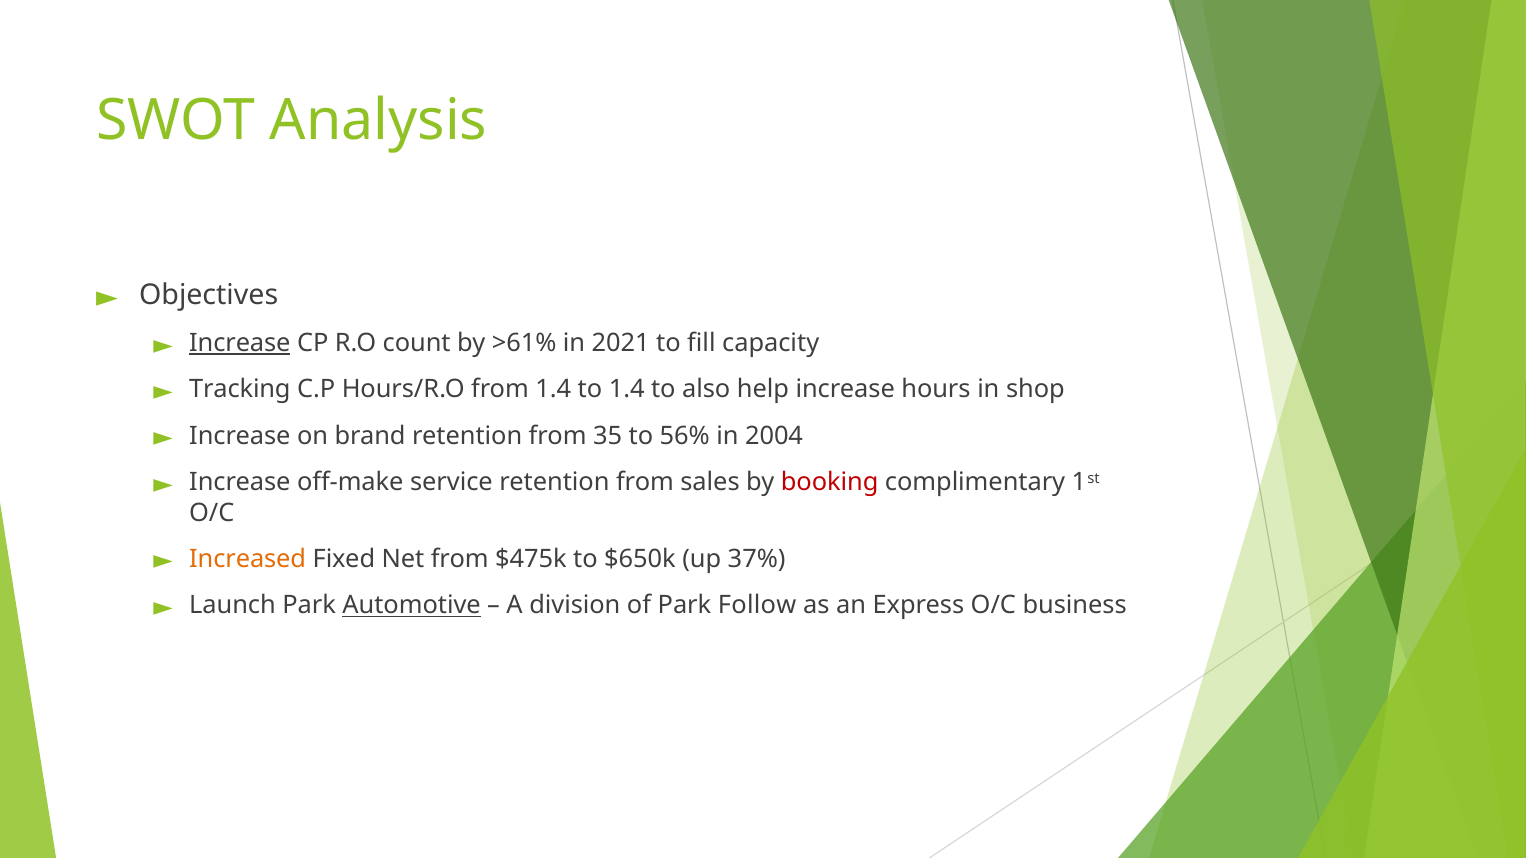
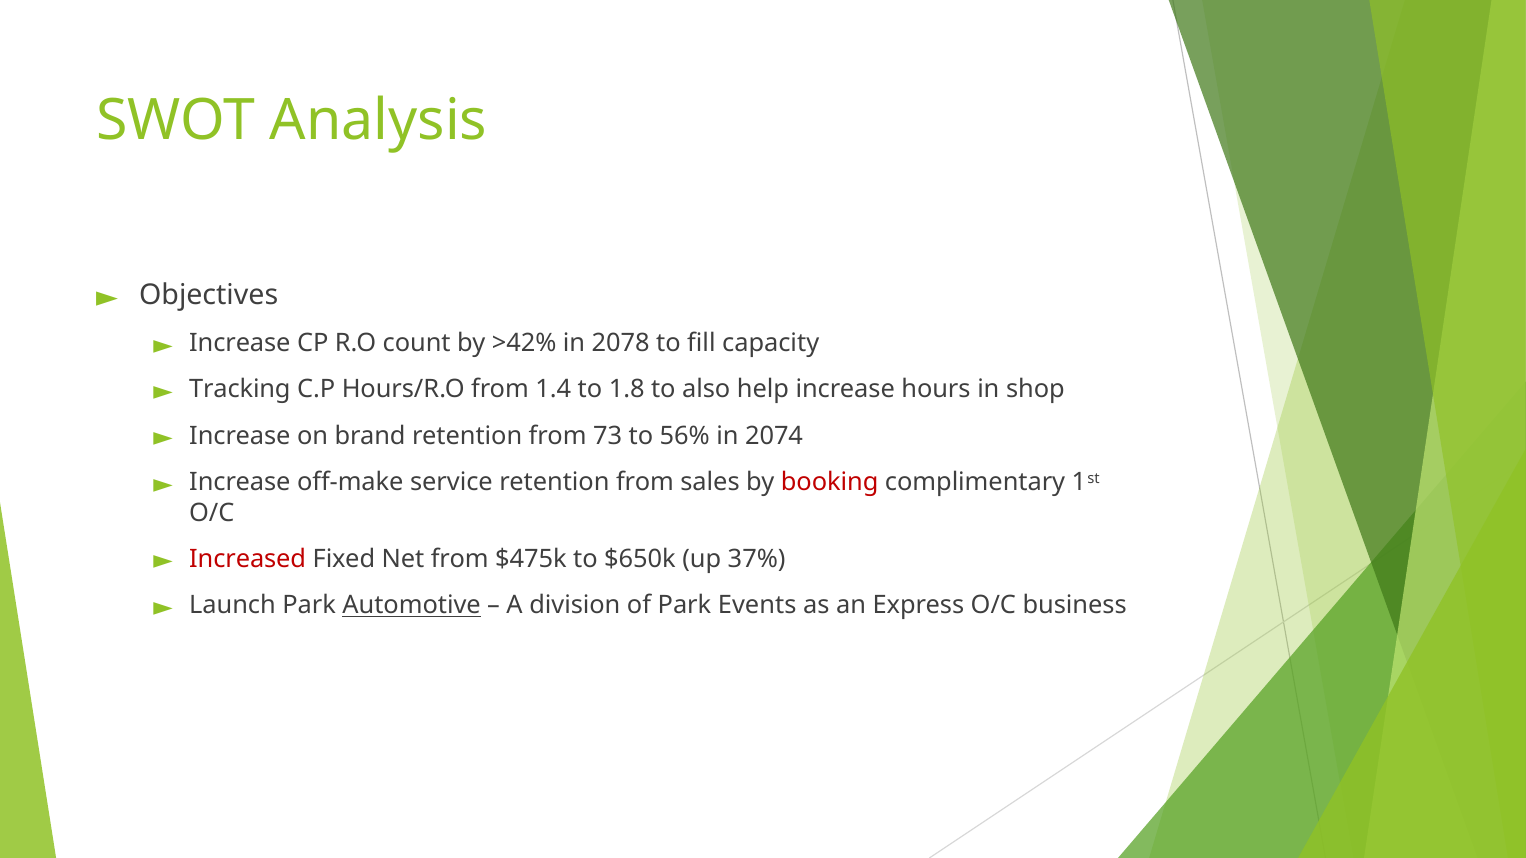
Increase underline: present -> none (240, 343)
>61%: >61% -> >42% (524, 343)
2021: 2021 -> 2078 (621, 343)
to 1.4: 1.4 -> 1.8 (627, 390)
35: 35 -> 73 (608, 436)
2004: 2004 -> 2074 (774, 436)
Increased colour: orange -> red (248, 559)
Follow: Follow -> Events (757, 606)
